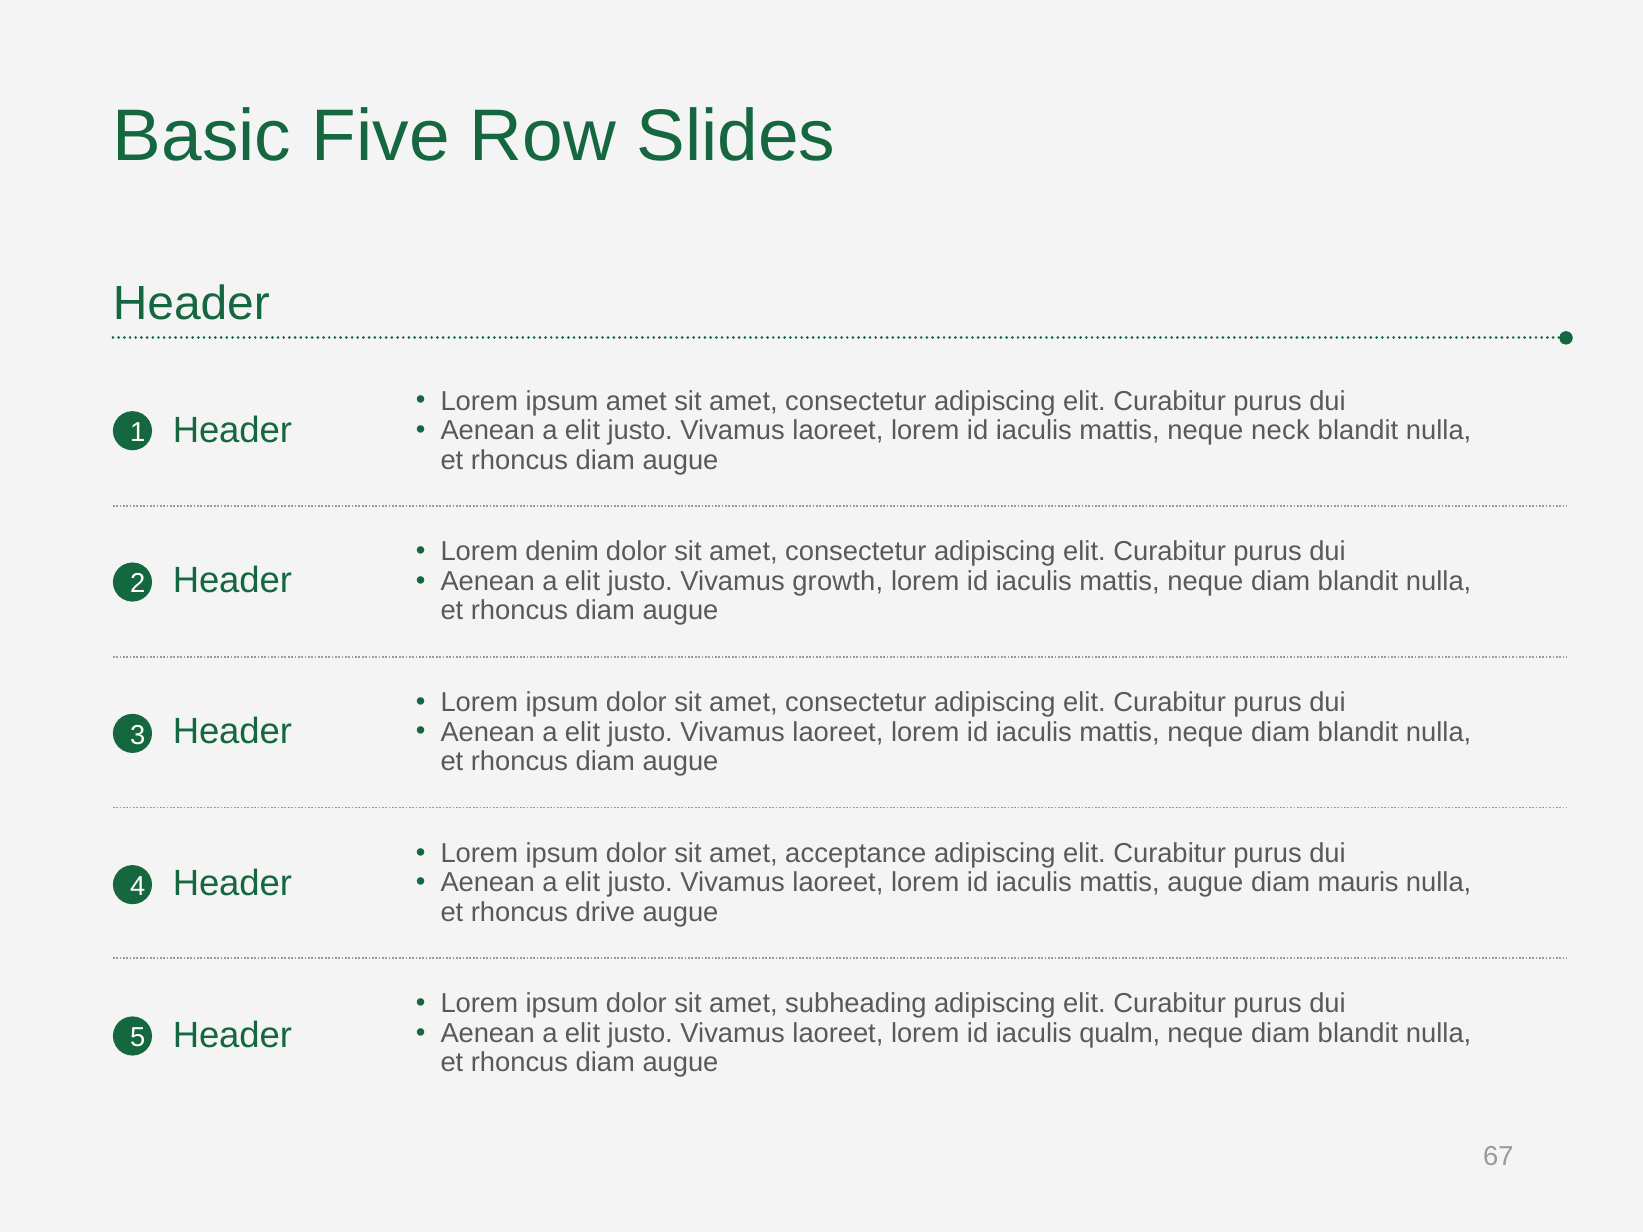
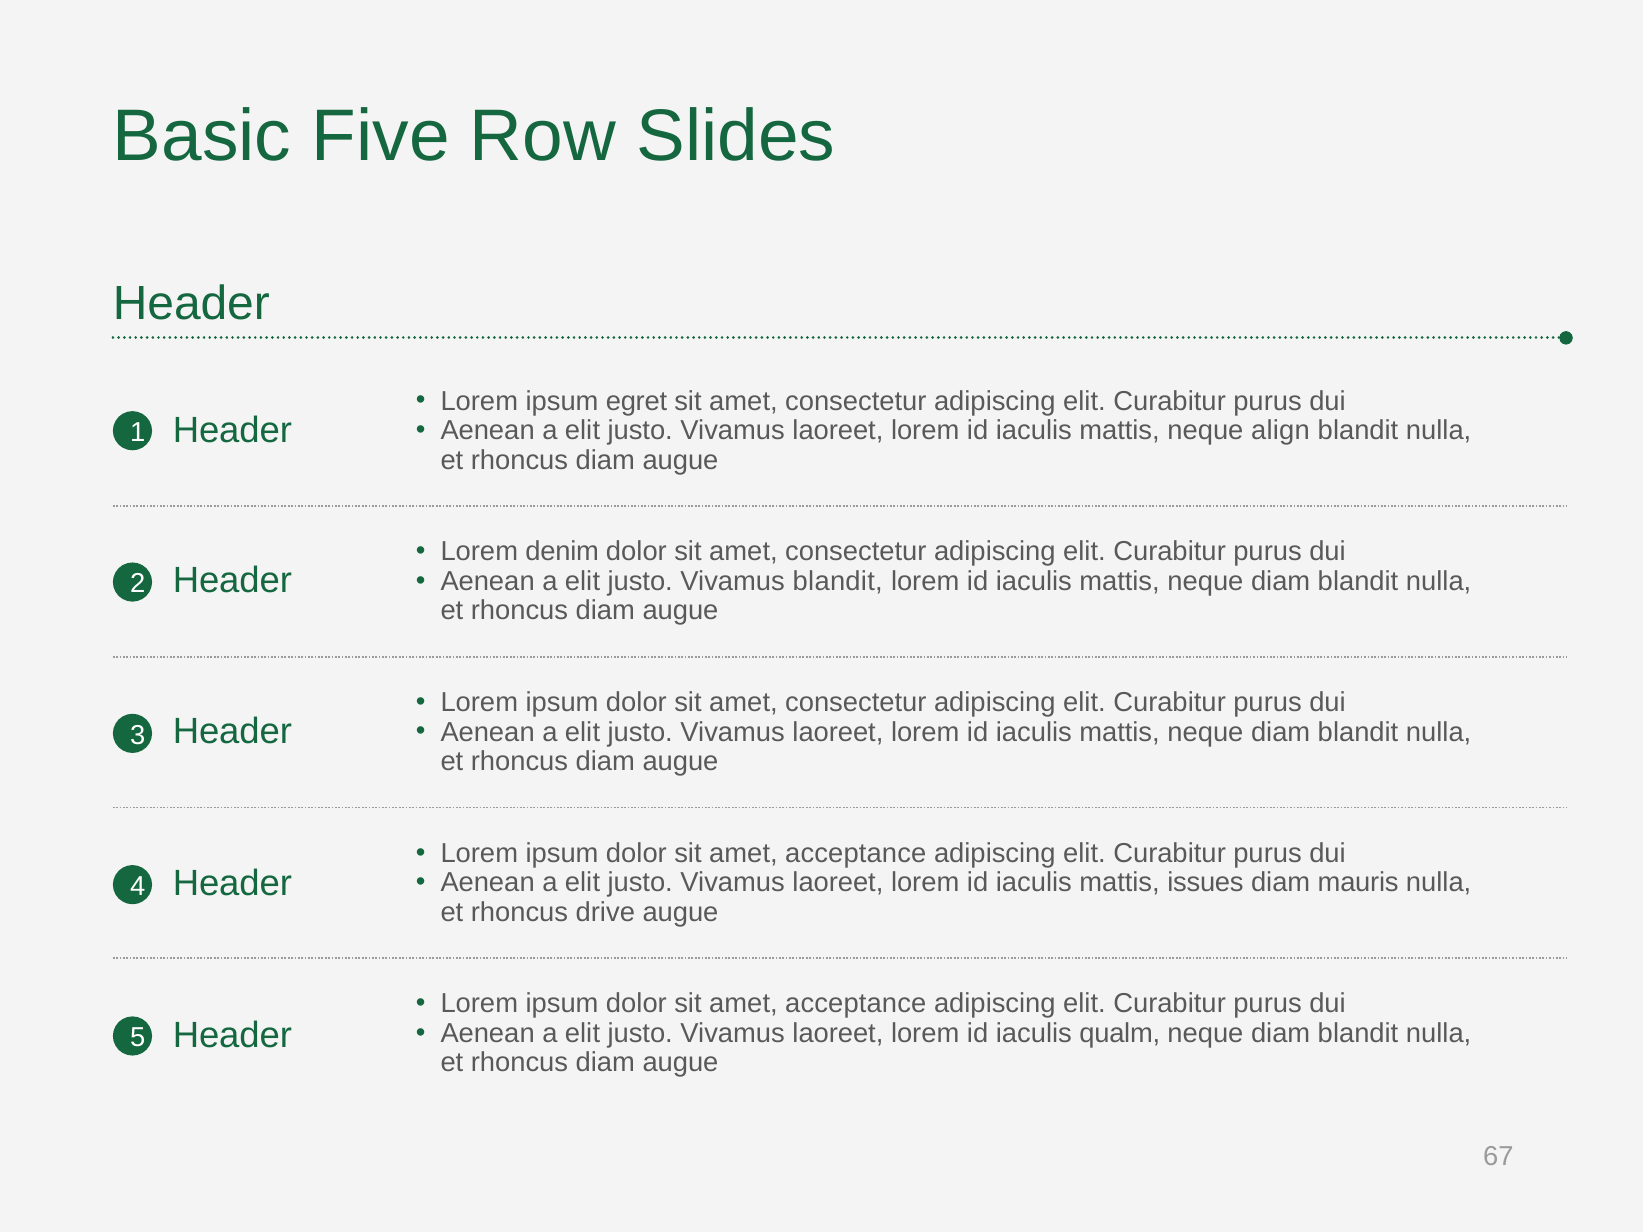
ipsum amet: amet -> egret (636, 401)
neck: neck -> align (1280, 431)
Vivamus growth: growth -> blandit (838, 581)
mattis augue: augue -> issues (1205, 883)
subheading: subheading -> acceptance (856, 1004)
